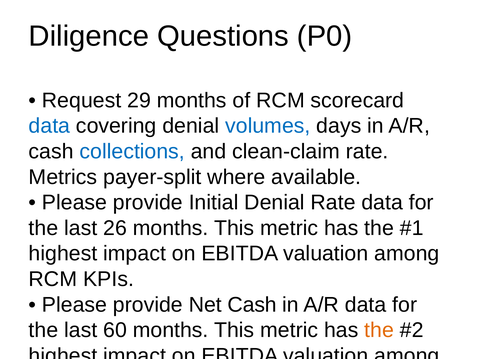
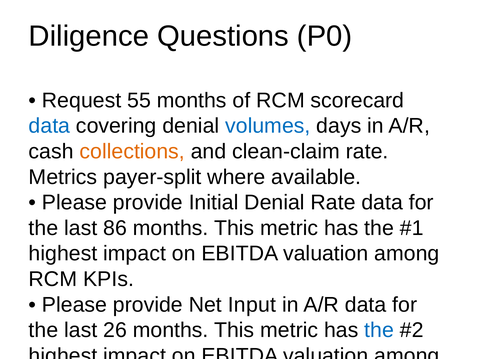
29: 29 -> 55 (139, 100)
collections colour: blue -> orange (132, 152)
26: 26 -> 86 (115, 228)
Net Cash: Cash -> Input (252, 305)
60: 60 -> 26 (115, 330)
the colour: orange -> blue (379, 330)
